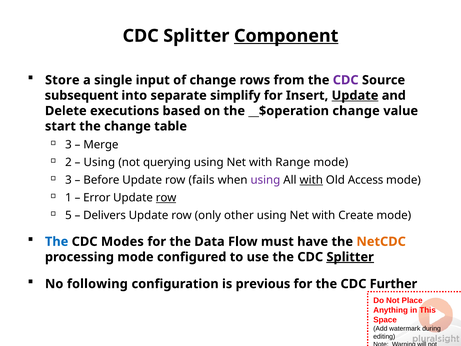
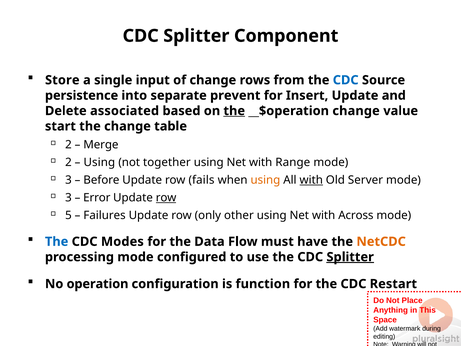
Component underline: present -> none (286, 36)
CDC colour: purple -> blue (346, 80)
subsequent: subsequent -> persistence (82, 95)
simplify: simplify -> prevent (235, 95)
Update underline: present -> none (355, 95)
executions: executions -> associated (125, 111)
the underline: none -> present (234, 111)
3: 3 -> 2 (68, 145)
querying: querying -> together (167, 162)
using colour: purple -> orange (265, 180)
Access: Access -> Server (365, 180)
1: 1 -> 3 (68, 198)
Delivers: Delivers -> Failures (105, 215)
Create: Create -> Across (356, 215)
following: following -> operation (98, 284)
previous: previous -> function (263, 284)
Further: Further -> Restart (393, 284)
